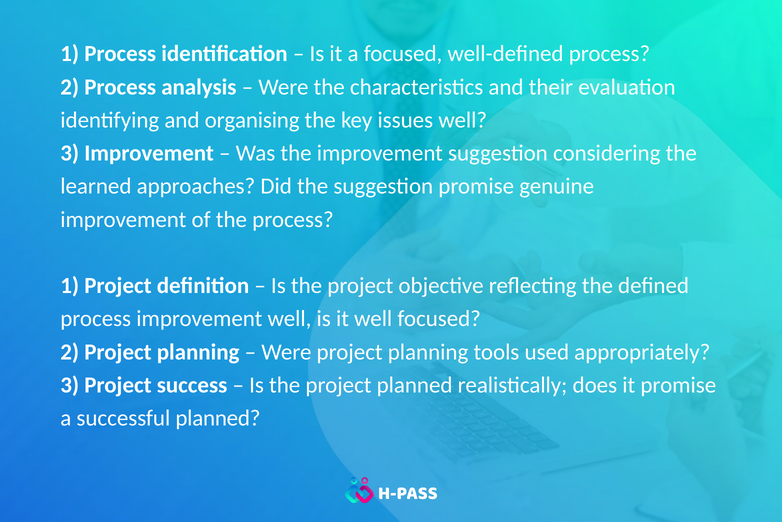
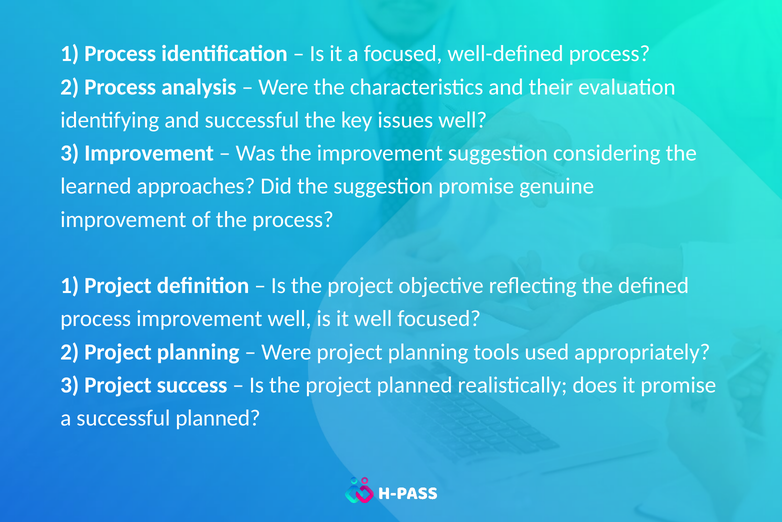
and organising: organising -> successful (252, 120)
